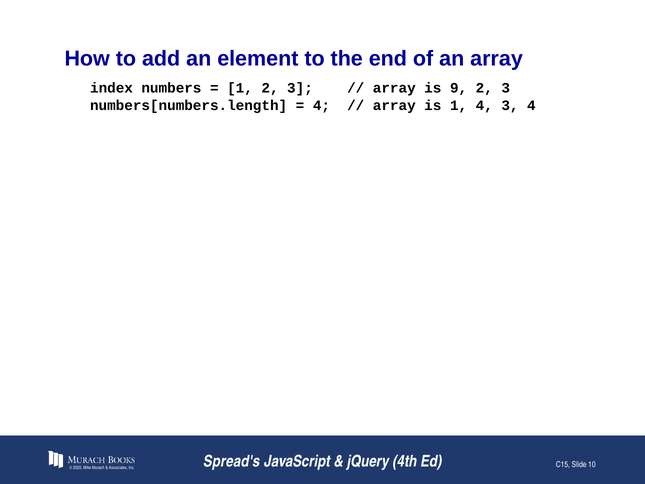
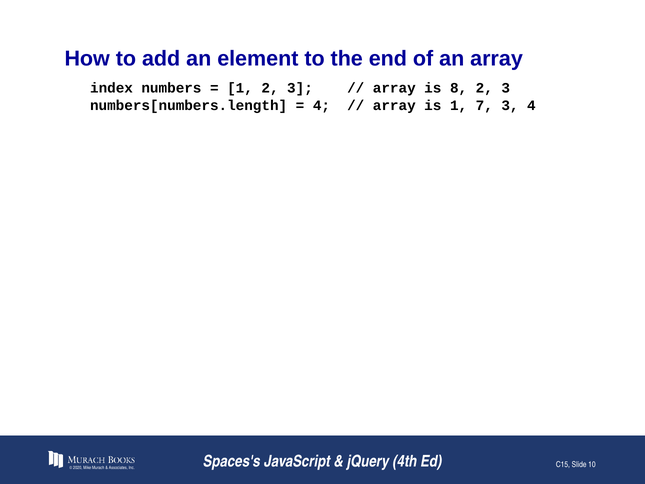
9: 9 -> 8 (459, 88)
1 4: 4 -> 7 (484, 105)
Spread's: Spread's -> Spaces's (232, 461)
